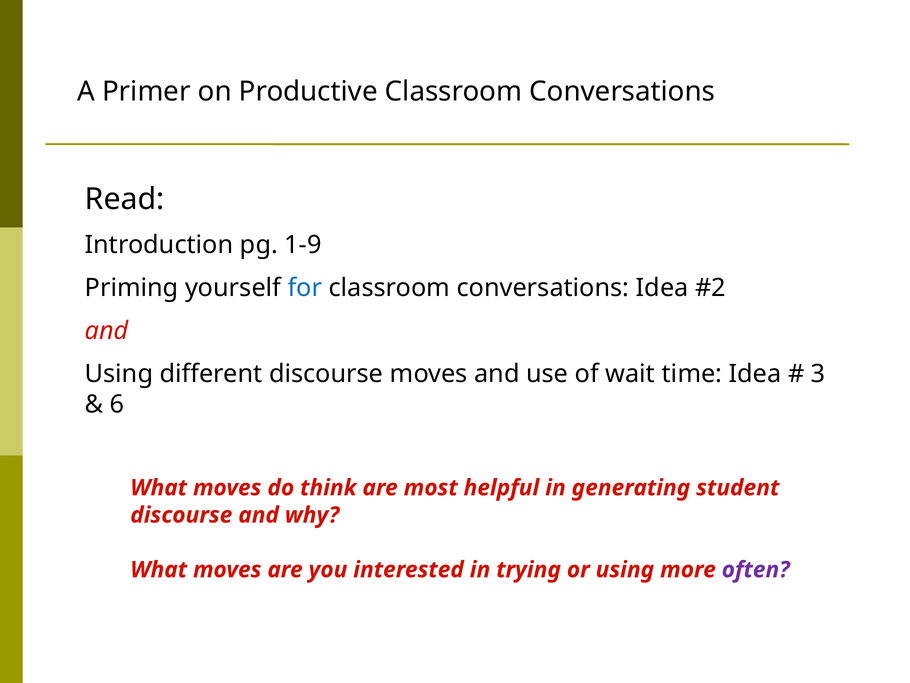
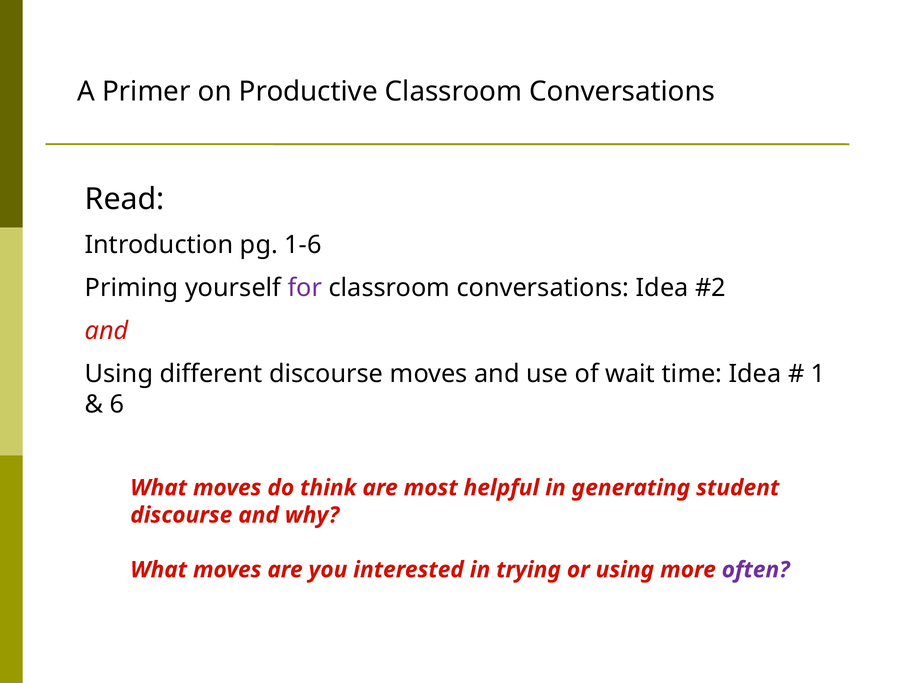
1-9: 1-9 -> 1-6 (303, 245)
for colour: blue -> purple (305, 288)
3: 3 -> 1 (818, 374)
